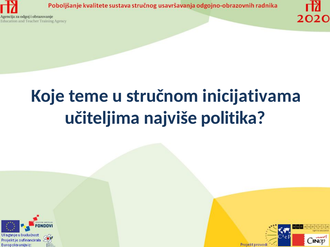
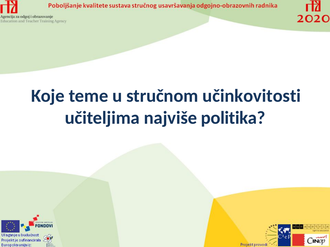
inicijativama: inicijativama -> učinkovitosti (252, 96)
